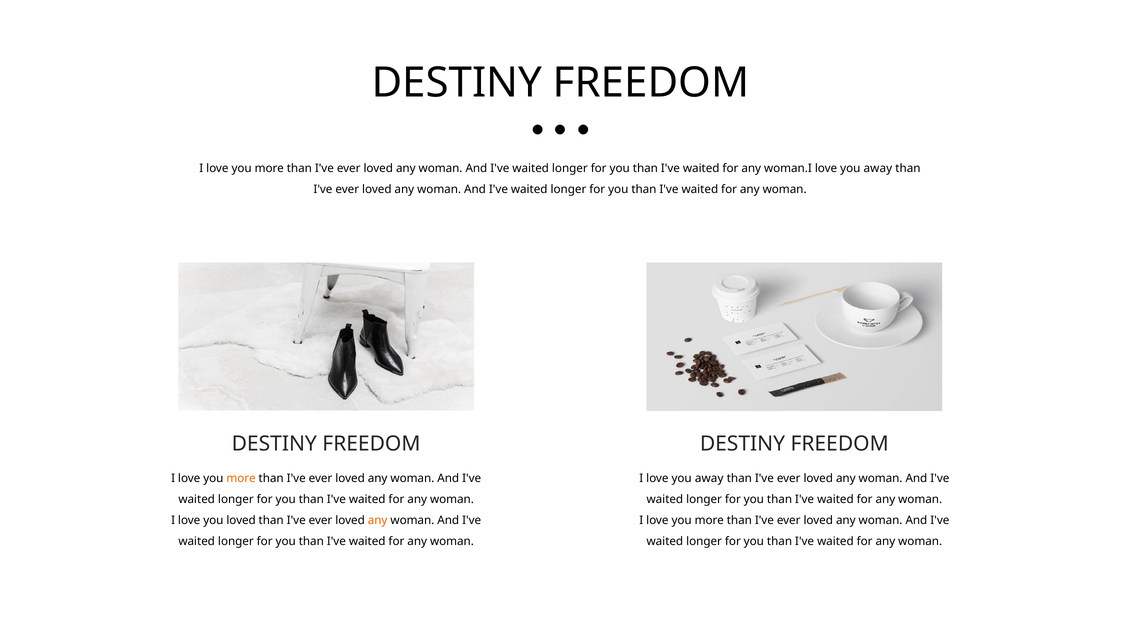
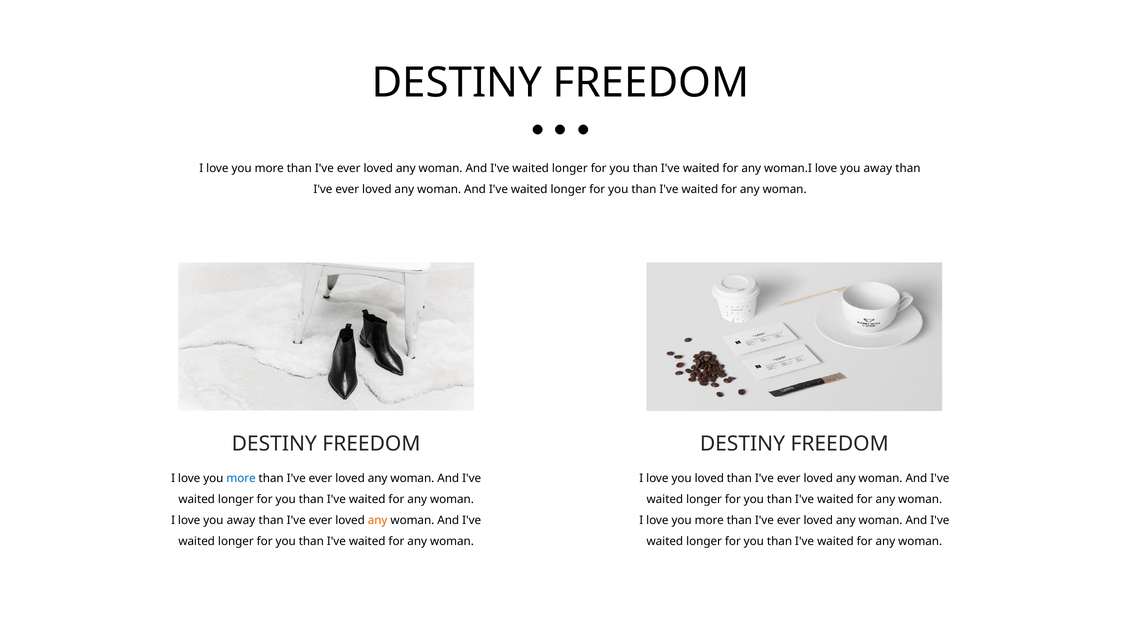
more colour: orange -> blue (241, 479)
I love you away: away -> loved (709, 479)
I love you loved: loved -> away (241, 521)
